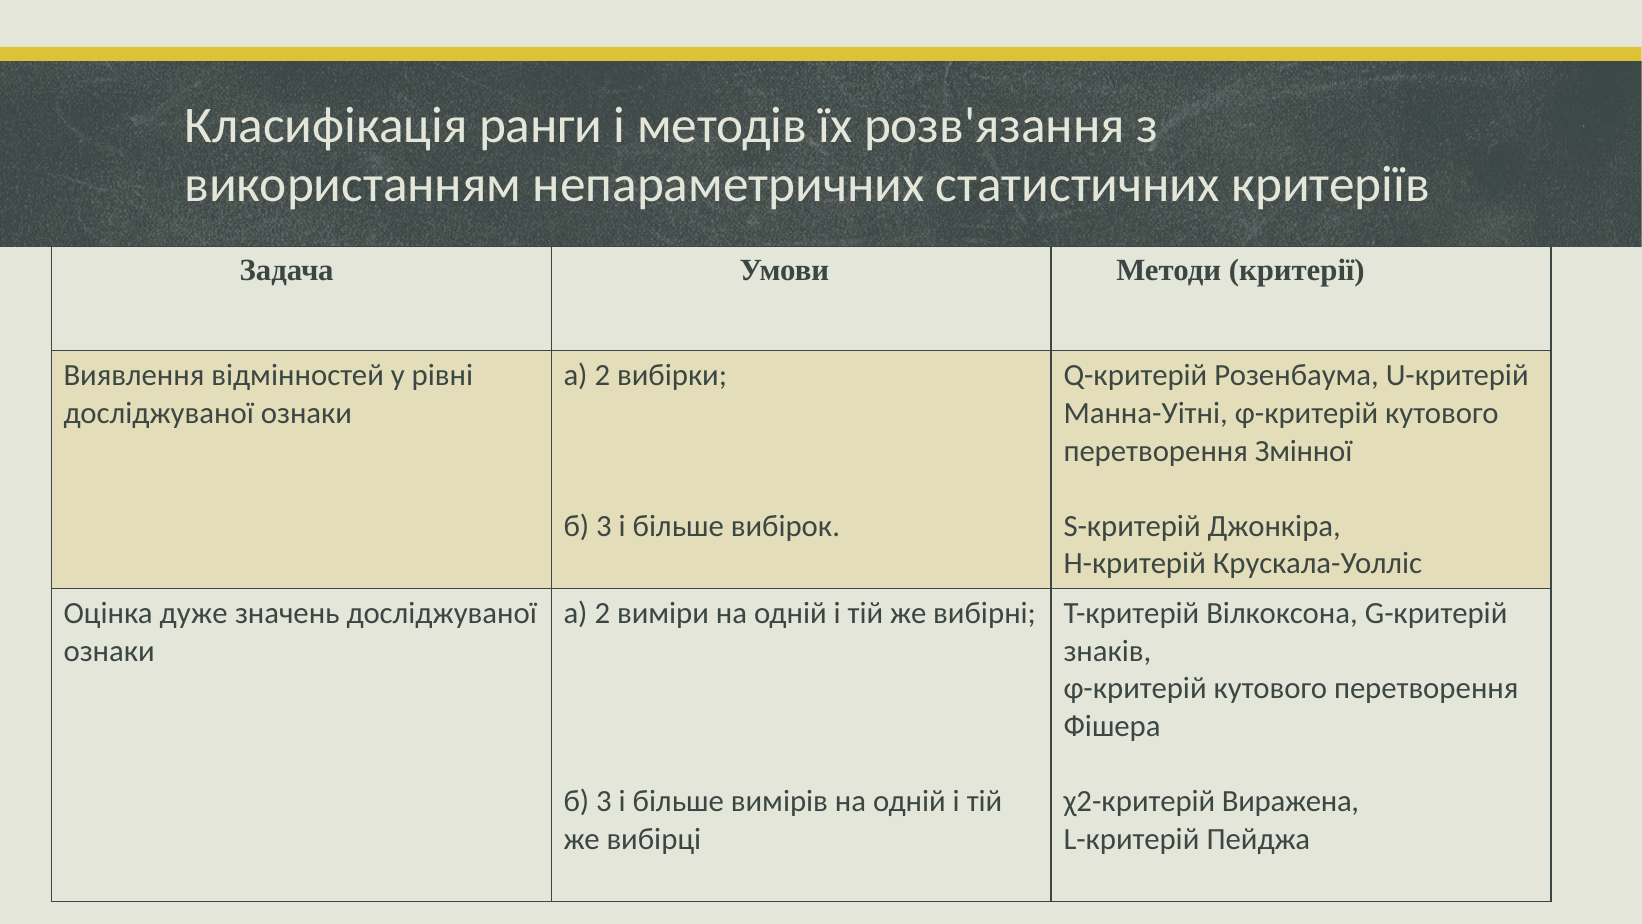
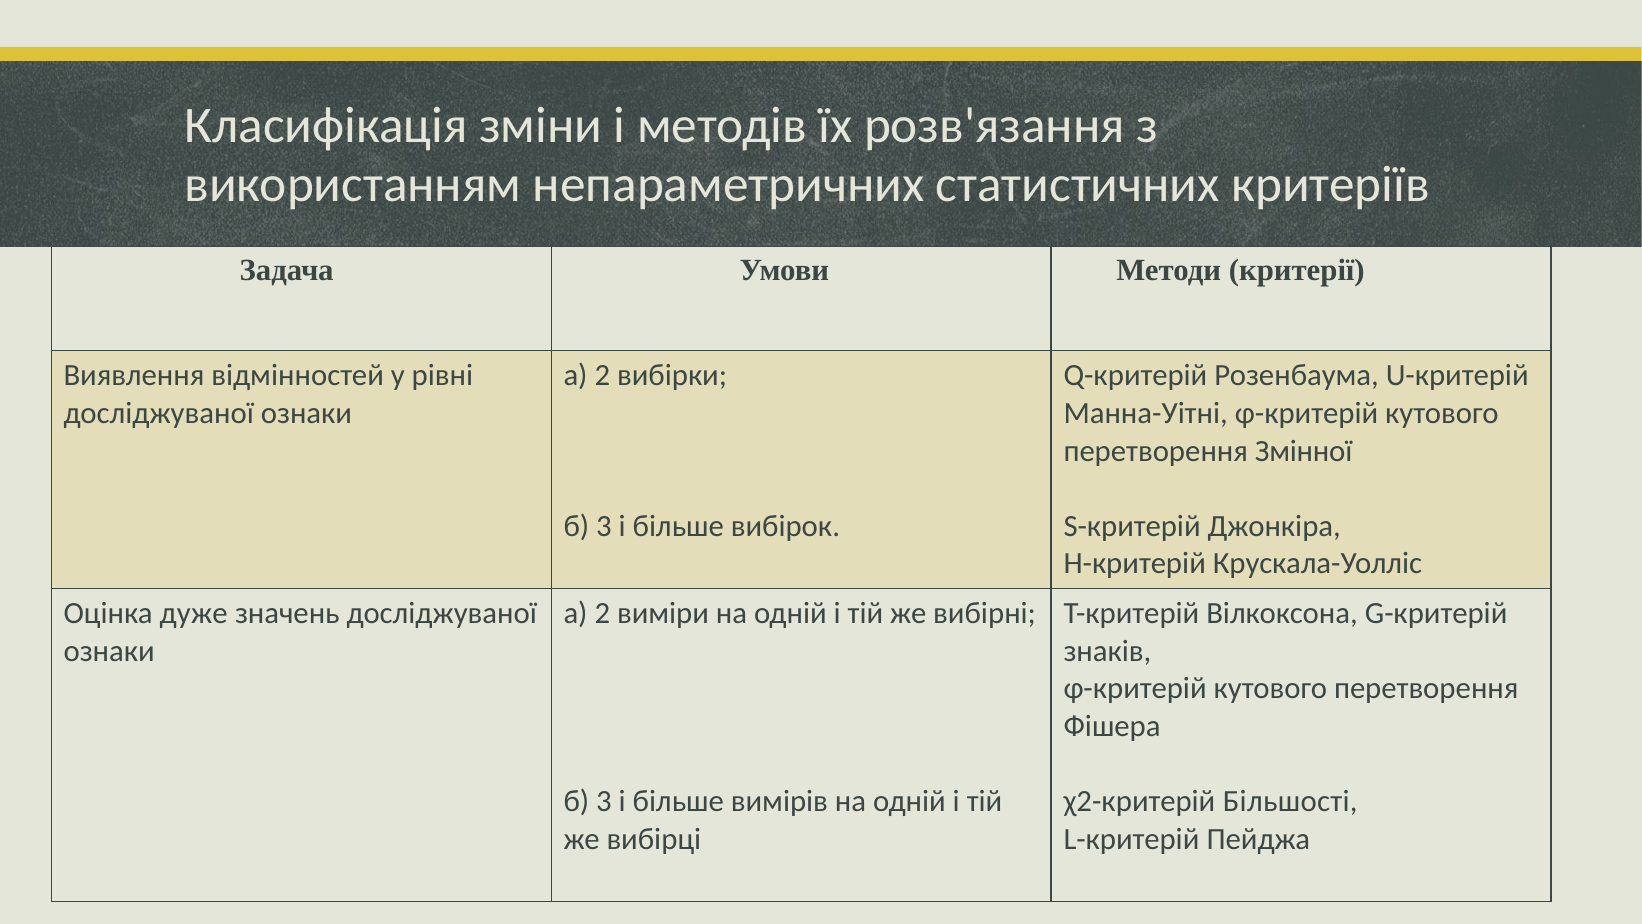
ранги: ранги -> зміни (541, 126)
Виражена: Виражена -> Більшості (1290, 801)
